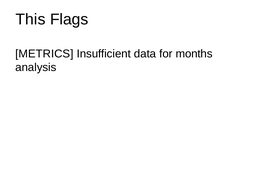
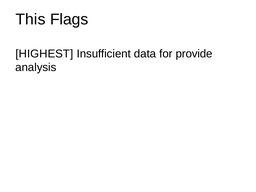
METRICS: METRICS -> HIGHEST (44, 54)
months: months -> provide (194, 54)
